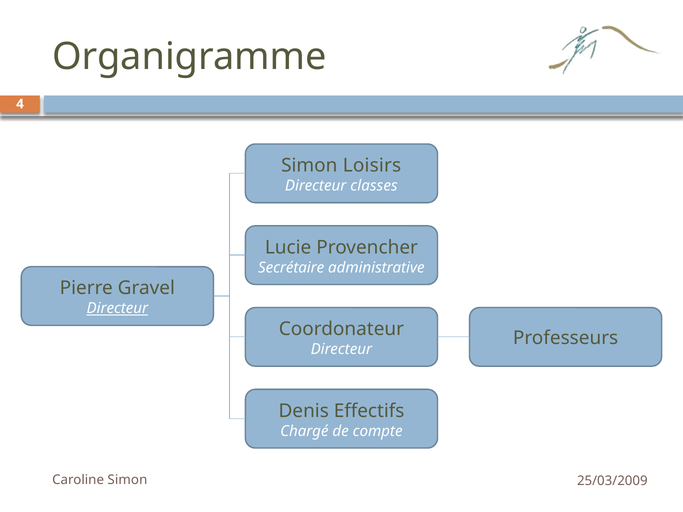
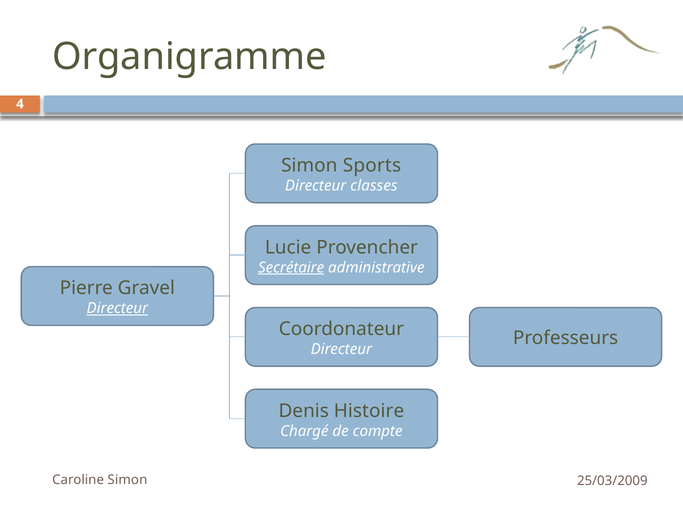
Loisirs: Loisirs -> Sports (372, 166)
Secrétaire underline: none -> present (291, 268)
Effectifs: Effectifs -> Histoire (369, 411)
